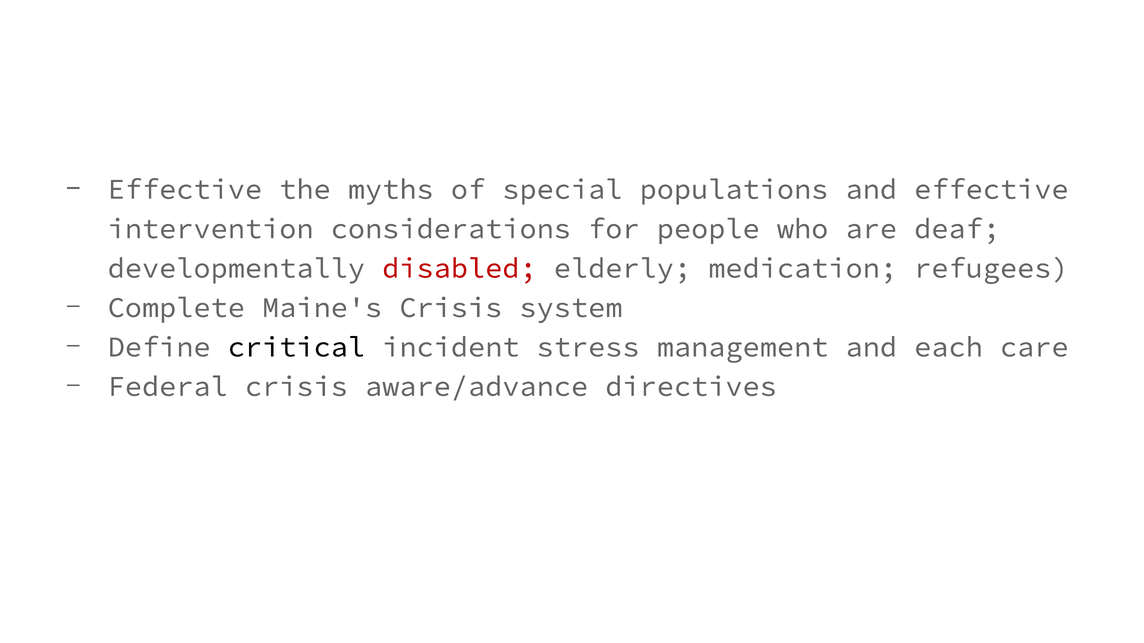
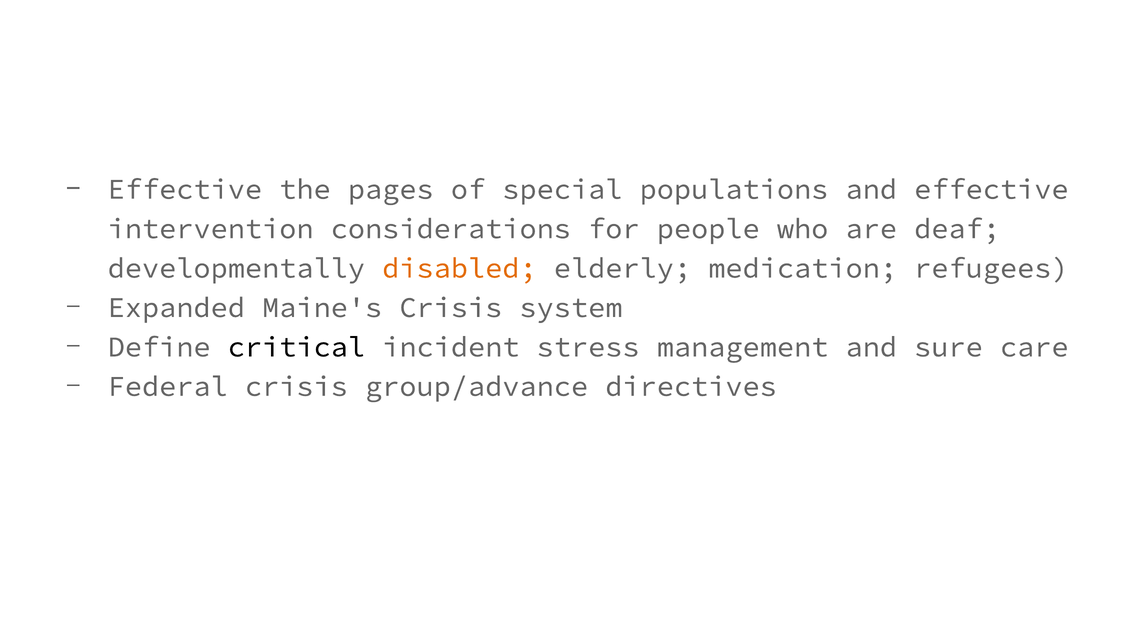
myths: myths -> pages (391, 189)
disabled colour: red -> orange (459, 268)
Complete: Complete -> Expanded (176, 308)
each: each -> sure (948, 347)
aware/advance: aware/advance -> group/advance (477, 387)
